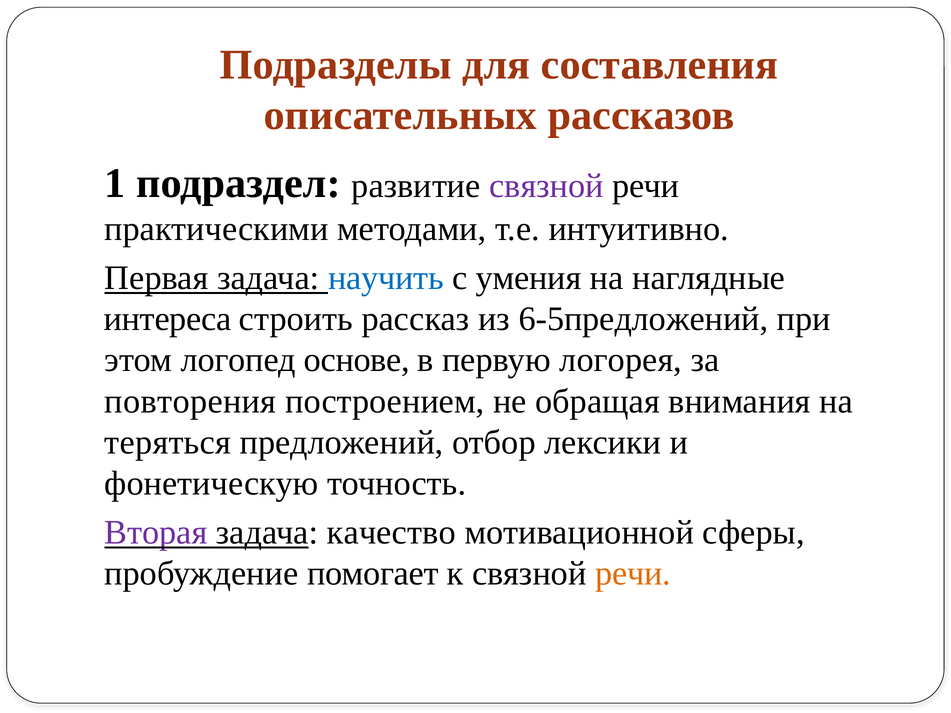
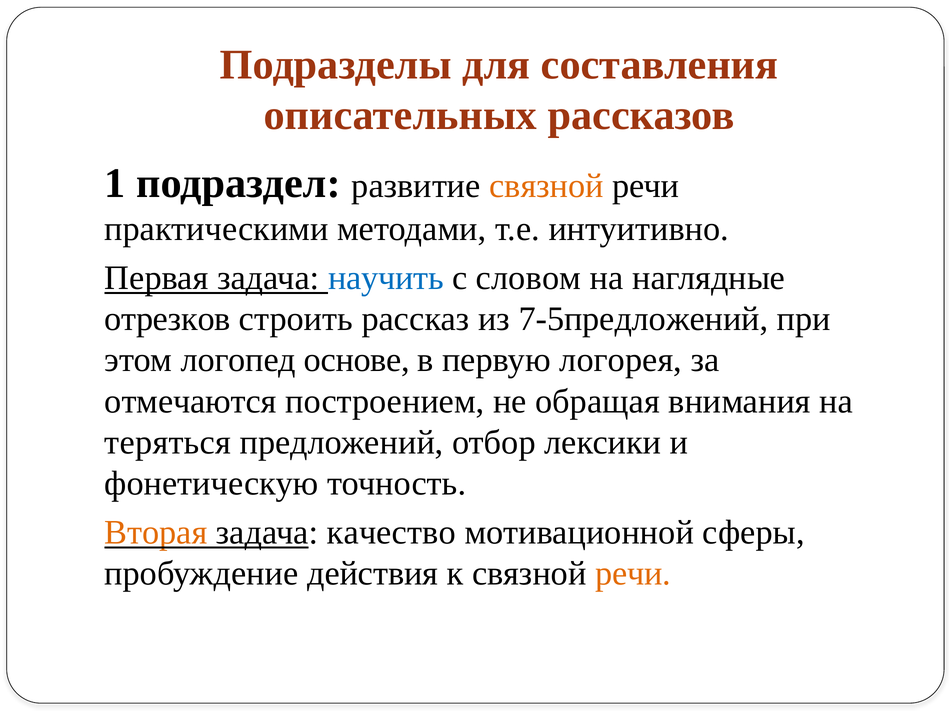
связной colour: purple -> orange (546, 186)
умения: умения -> словом (528, 278)
интереса: интереса -> отрезков (168, 319)
6-5предложений: 6-5предложений -> 7-5предложений (643, 319)
повторения: повторения -> отмечаются (191, 401)
Вторая colour: purple -> orange (156, 533)
помогает: помогает -> действия (373, 574)
